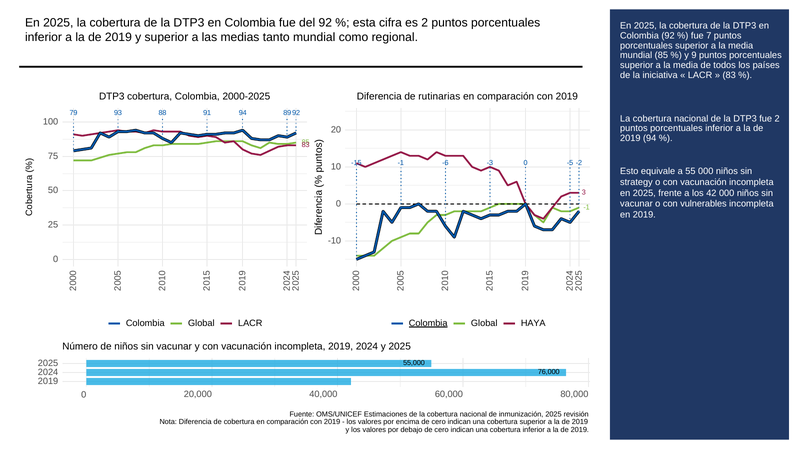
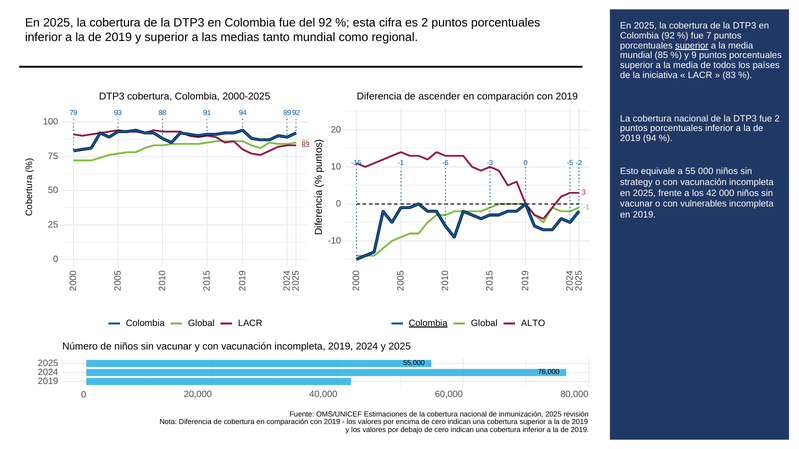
superior underline: none -> present (692, 46)
rutinarias: rutinarias -> ascender (439, 96)
HAYA: HAYA -> ALTO (533, 323)
